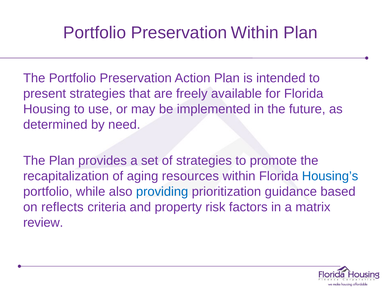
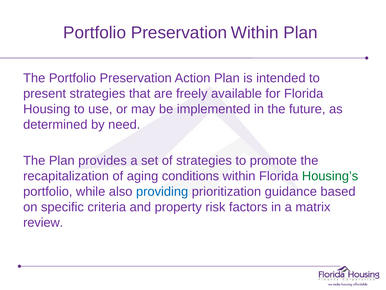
resources: resources -> conditions (190, 176)
Housing’s colour: blue -> green (330, 176)
reflects: reflects -> specific (62, 207)
